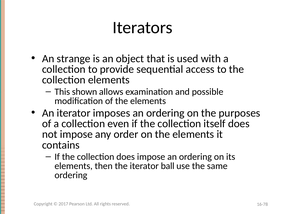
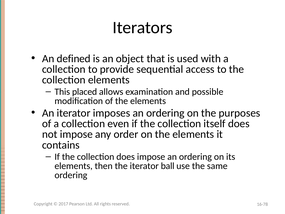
strange: strange -> defined (74, 59)
shown: shown -> placed (85, 92)
